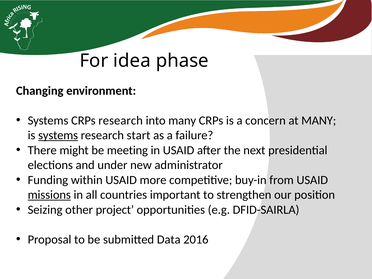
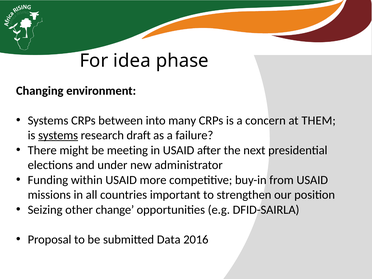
CRPs research: research -> between (121, 120)
at MANY: MANY -> THEM (319, 120)
start: start -> draft (139, 135)
missions underline: present -> none (49, 195)
project: project -> change (115, 210)
